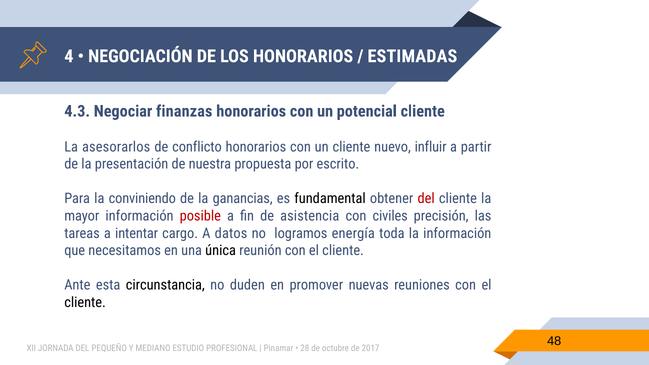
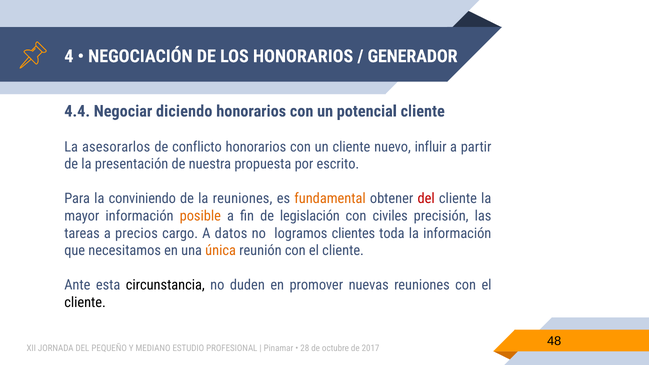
ESTIMADAS: ESTIMADAS -> GENERADOR (413, 56)
4.3: 4.3 -> 4.4 (77, 111)
finanzas: finanzas -> diciendo (184, 111)
la ganancias: ganancias -> reuniones (243, 199)
fundamental colour: black -> orange (330, 199)
posible colour: red -> orange (200, 216)
asistencia: asistencia -> legislación (310, 216)
intentar: intentar -> precios (136, 233)
energía: energía -> clientes (353, 233)
única colour: black -> orange (221, 251)
